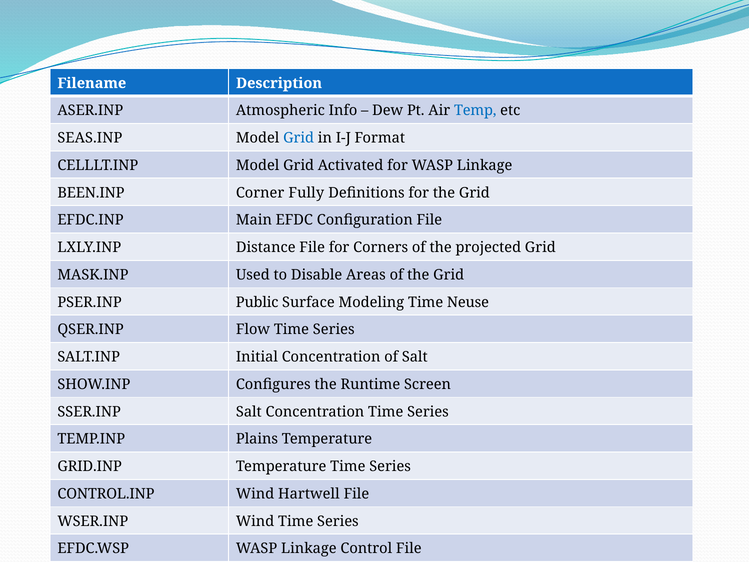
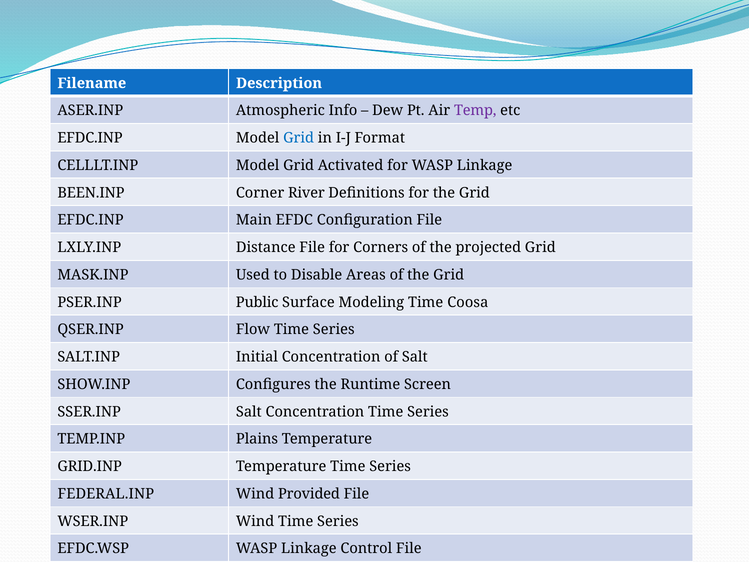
Temp colour: blue -> purple (475, 111)
SEAS.INP: SEAS.INP -> EFDC.INP (90, 138)
Fully: Fully -> River (306, 193)
Neuse: Neuse -> Coosa (468, 302)
CONTROL.INP: CONTROL.INP -> FEDERAL.INP (106, 494)
Hartwell: Hartwell -> Provided (309, 494)
